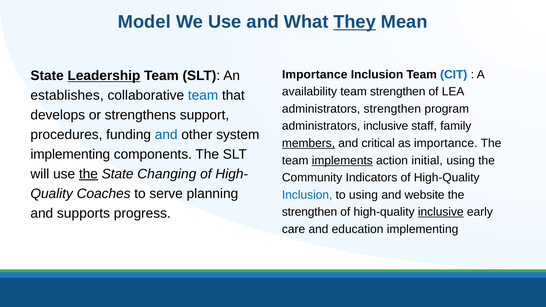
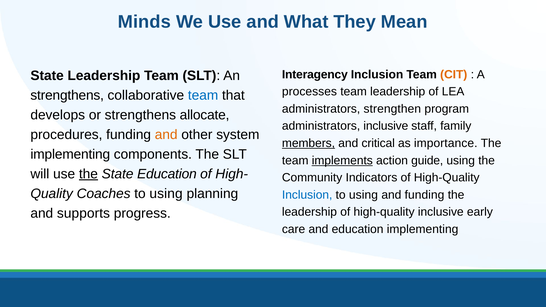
Model: Model -> Minds (144, 22)
They underline: present -> none (355, 22)
Importance: Importance -> Interagency (315, 75)
CIT colour: blue -> orange (454, 75)
Leadership underline: present -> none (104, 76)
availability: availability -> processes (309, 92)
team strengthen: strengthen -> leadership (398, 92)
establishes: establishes -> strengthens (67, 95)
support: support -> allocate (205, 115)
and colour: blue -> orange (166, 135)
initial: initial -> guide (427, 160)
State Changing: Changing -> Education (167, 174)
serve: serve -> using (166, 194)
and website: website -> funding (424, 195)
strengthen: strengthen -> leadership (309, 212)
inclusive underline: present -> none (441, 212)
